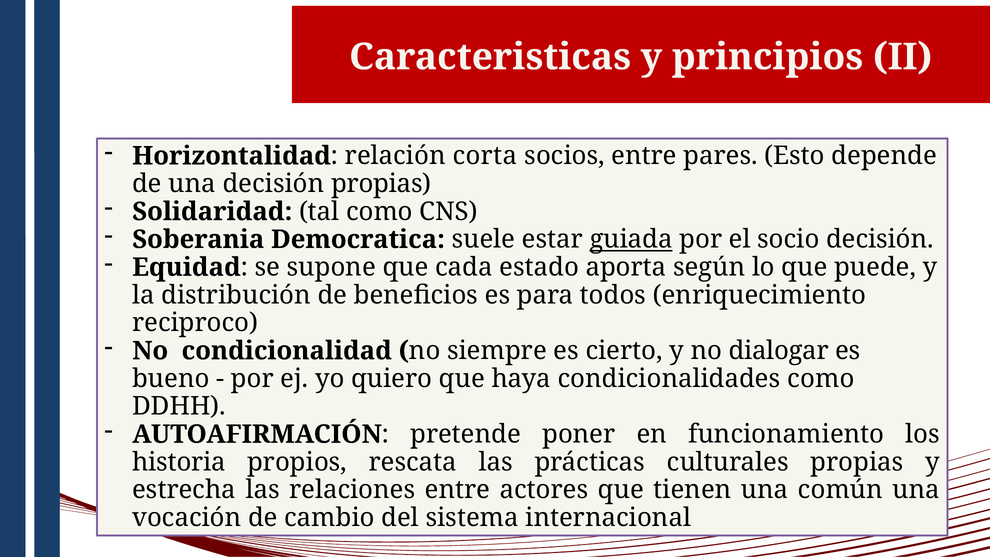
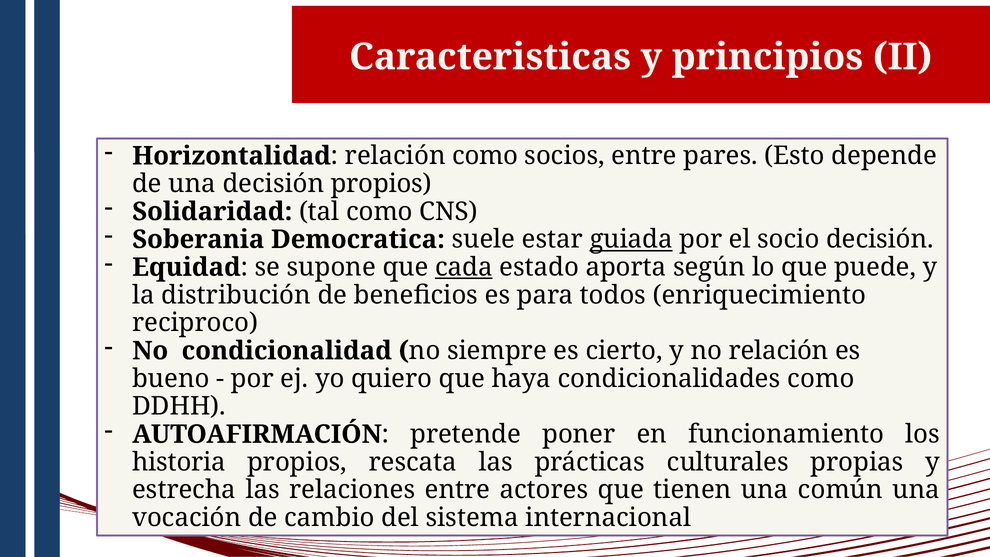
relación corta: corta -> como (485, 156)
decisión propias: propias -> propios (381, 184)
cada underline: none -> present (464, 267)
no dialogar: dialogar -> relación (779, 351)
